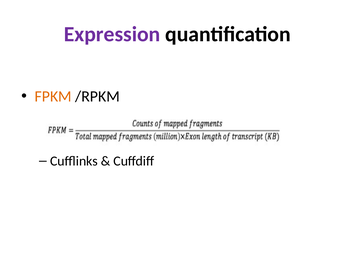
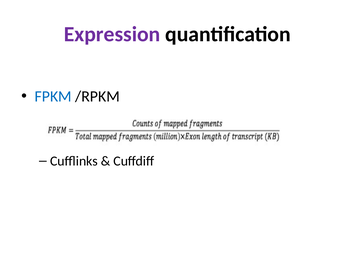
FPKM colour: orange -> blue (53, 97)
